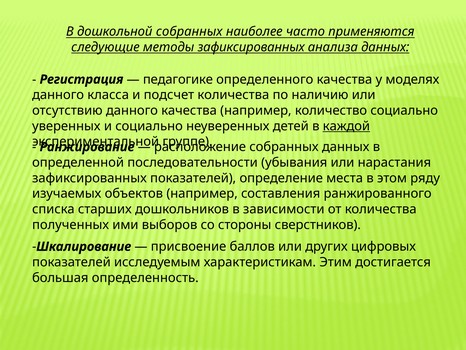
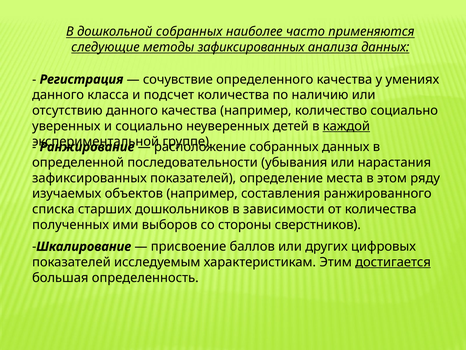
педагогике: педагогике -> сочувствие (178, 79)
моделях: моделях -> умениях (412, 79)
достигается underline: none -> present (393, 262)
